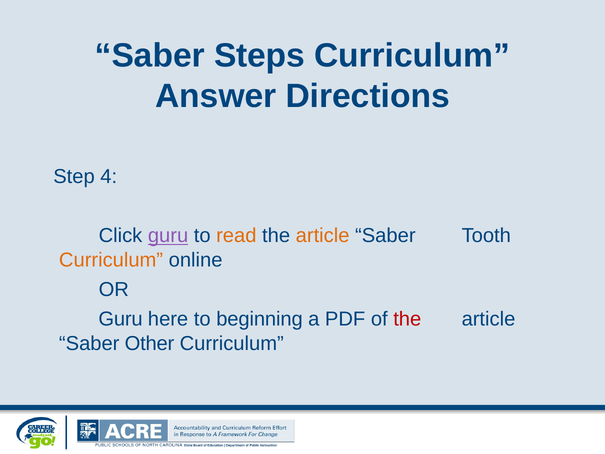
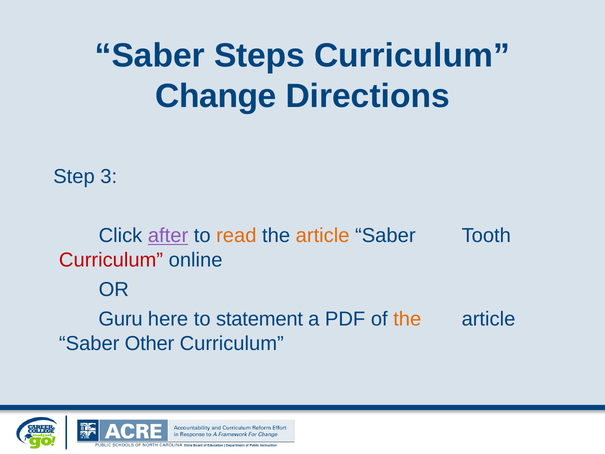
Answer: Answer -> Change (216, 96)
4: 4 -> 3 (109, 177)
Click guru: guru -> after (168, 236)
Curriculum colour: orange -> red (111, 260)
beginning: beginning -> statement (260, 319)
the colour: red -> orange (407, 319)
